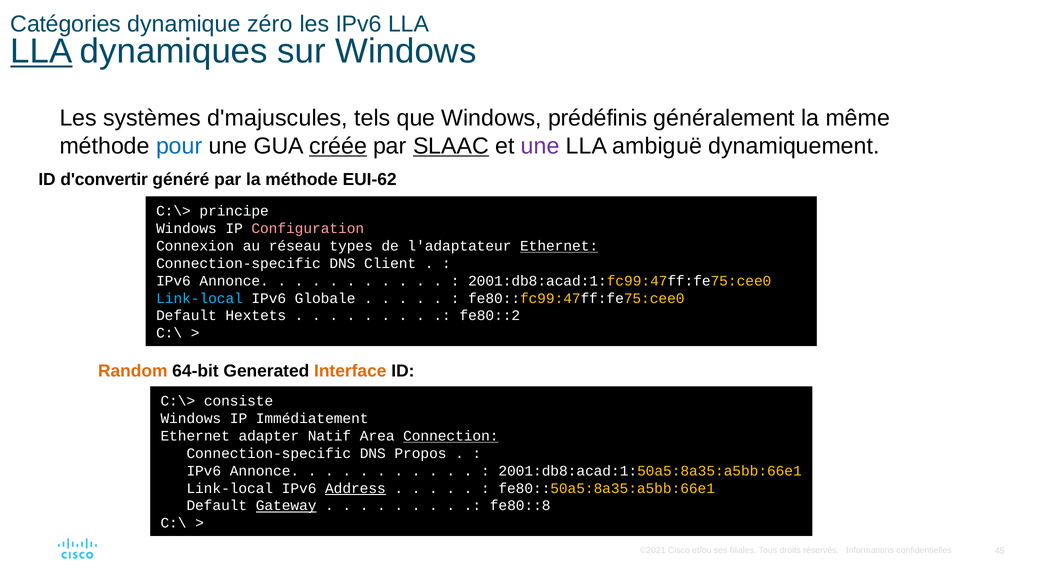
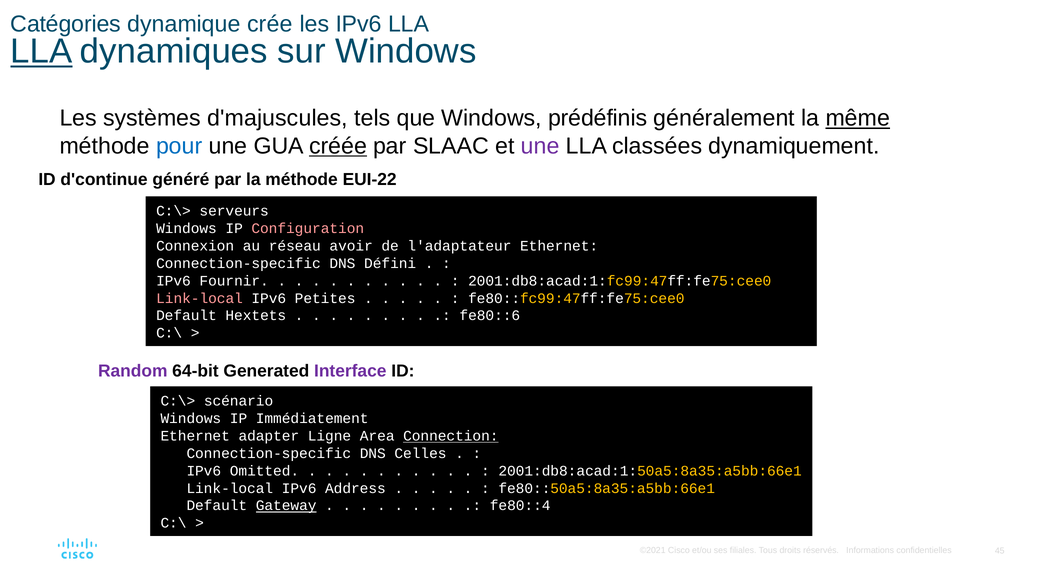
zéro: zéro -> crée (270, 24)
même underline: none -> present (858, 118)
SLAAC underline: present -> none (451, 146)
ambiguë: ambiguë -> classées (657, 146)
d'convertir: d'convertir -> d'continue (104, 179)
EUI-62: EUI-62 -> EUI-22 (370, 179)
principe: principe -> serveurs (234, 211)
types: types -> avoir (351, 246)
Ethernet underline: present -> none (559, 246)
Client: Client -> Défini (390, 264)
Annonce: Annonce -> Fournir (234, 281)
Link-local colour: light blue -> pink (200, 298)
Globale: Globale -> Petites (325, 298)
fe80::2: fe80::2 -> fe80::6 (490, 316)
Random colour: orange -> purple (133, 371)
Interface colour: orange -> purple (350, 371)
consiste: consiste -> scénario (239, 401)
Natif: Natif -> Ligne (329, 436)
Propos: Propos -> Celles (420, 454)
Annonce: Annonce -> Omitted (264, 471)
Address underline: present -> none (355, 488)
fe80::8: fe80::8 -> fe80::4 (520, 506)
